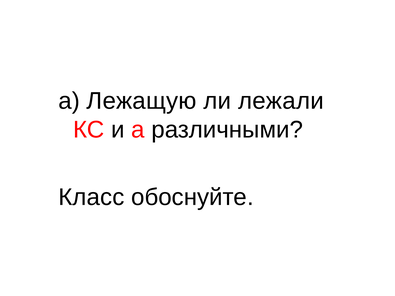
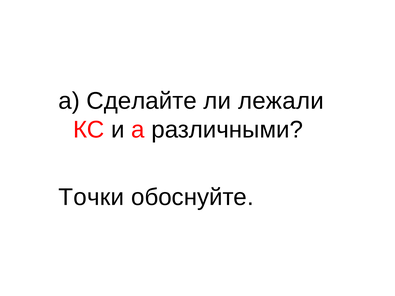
Лежащую: Лежащую -> Сделайте (142, 101)
Класс: Класс -> Точки (91, 197)
